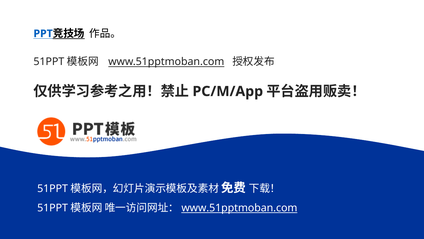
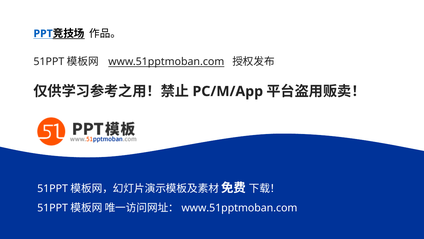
www.51pptmoban.com underline: present -> none (239, 208)
